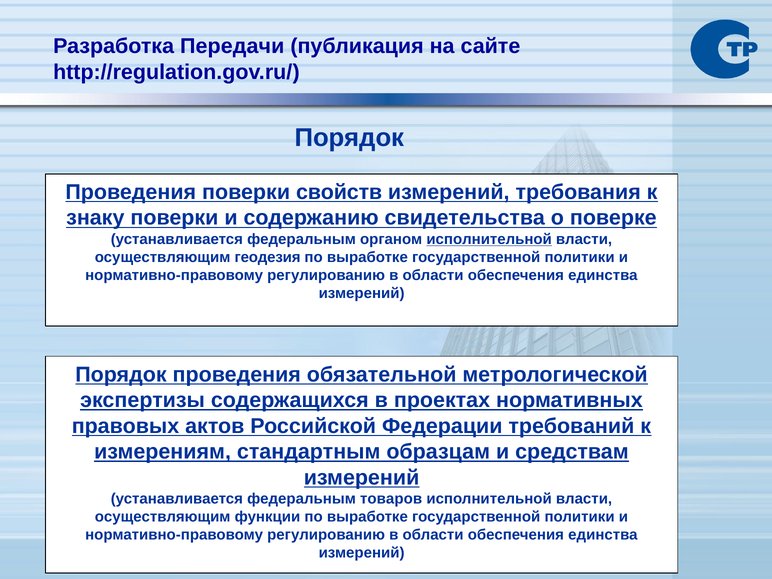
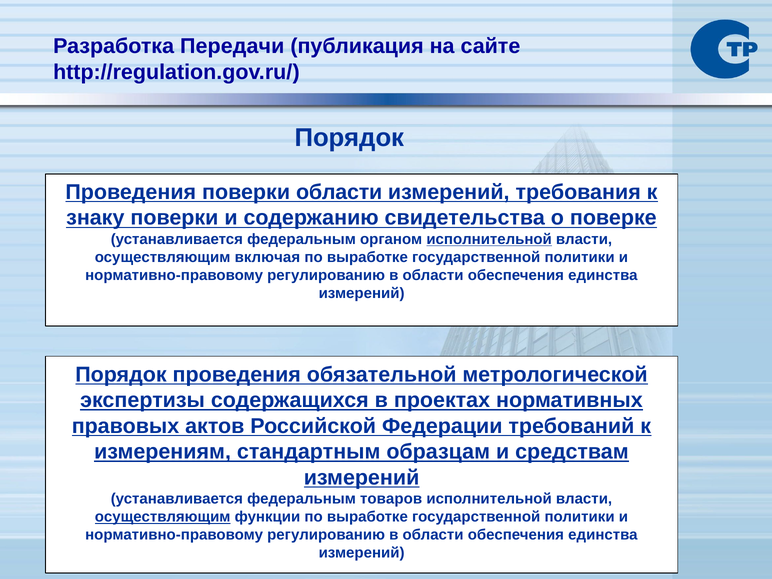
поверки свойств: свойств -> области (339, 192)
геодезия: геодезия -> включая (267, 257)
осуществляющим underline: none -> present (163, 517)
